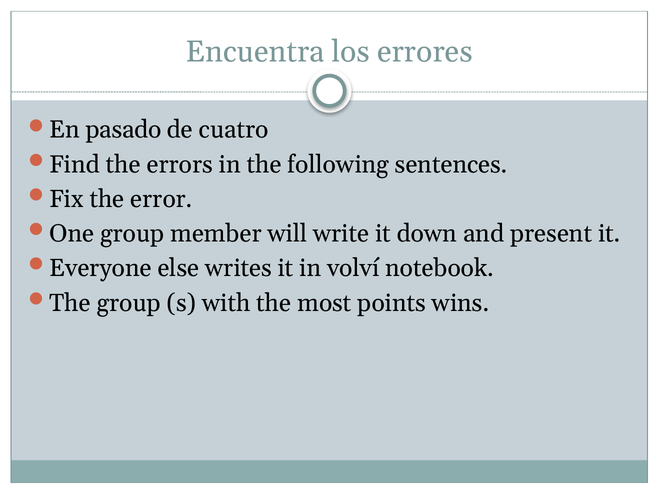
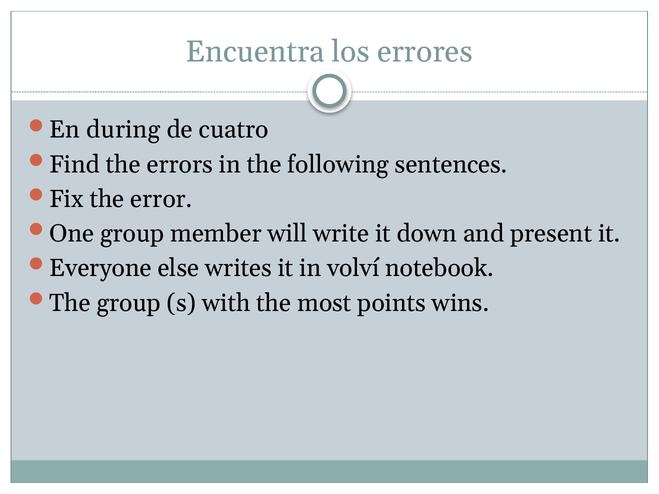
pasado: pasado -> during (123, 130)
